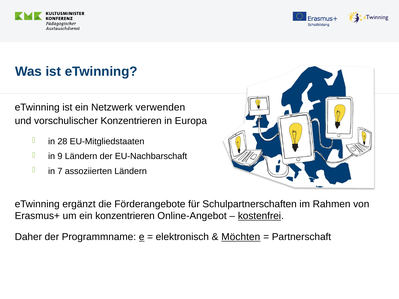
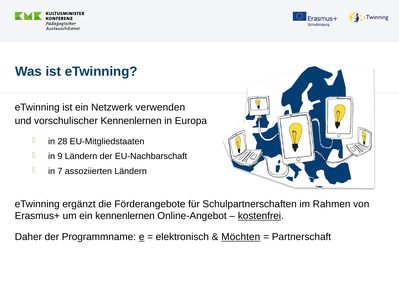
vorschulischer Konzentrieren: Konzentrieren -> Kennenlernen (131, 121)
ein konzentrieren: konzentrieren -> kennenlernen (125, 216)
